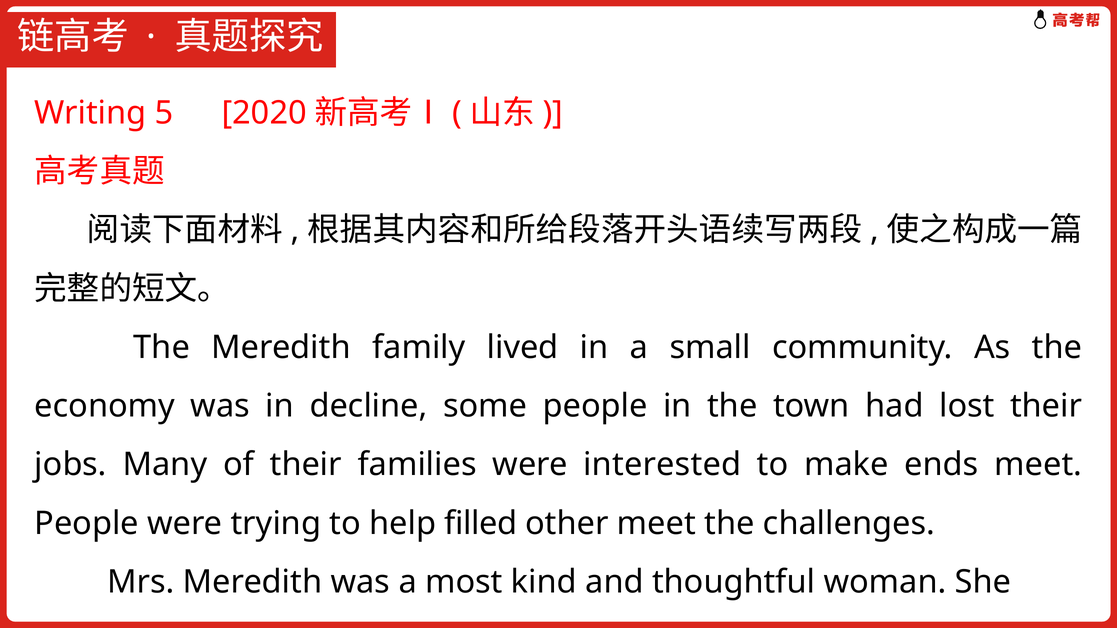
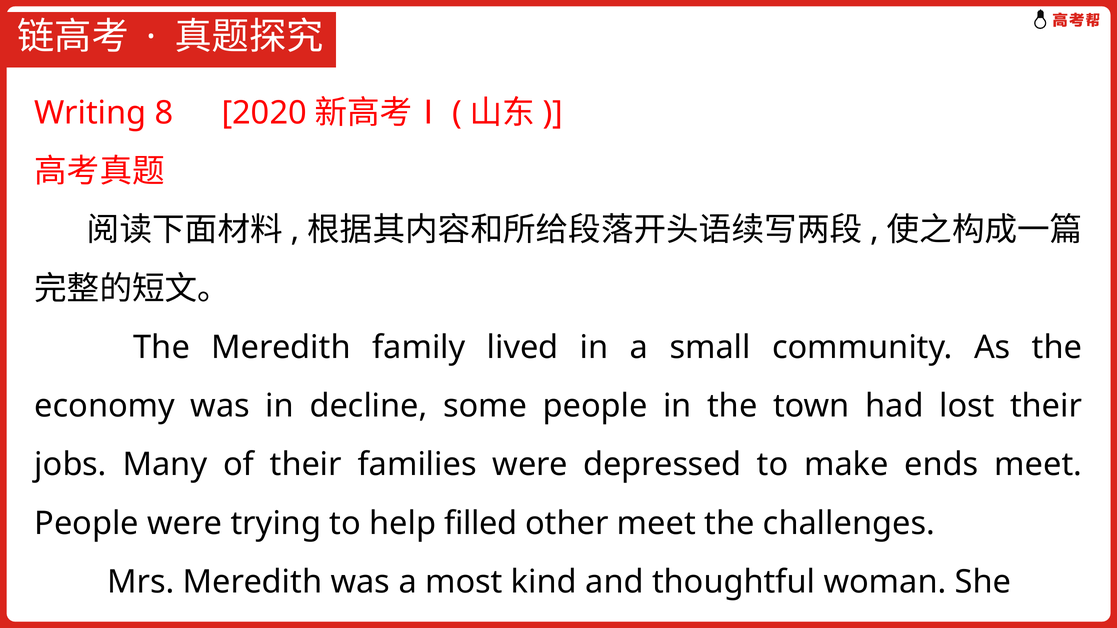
5: 5 -> 8 (164, 113)
interested: interested -> depressed (662, 465)
